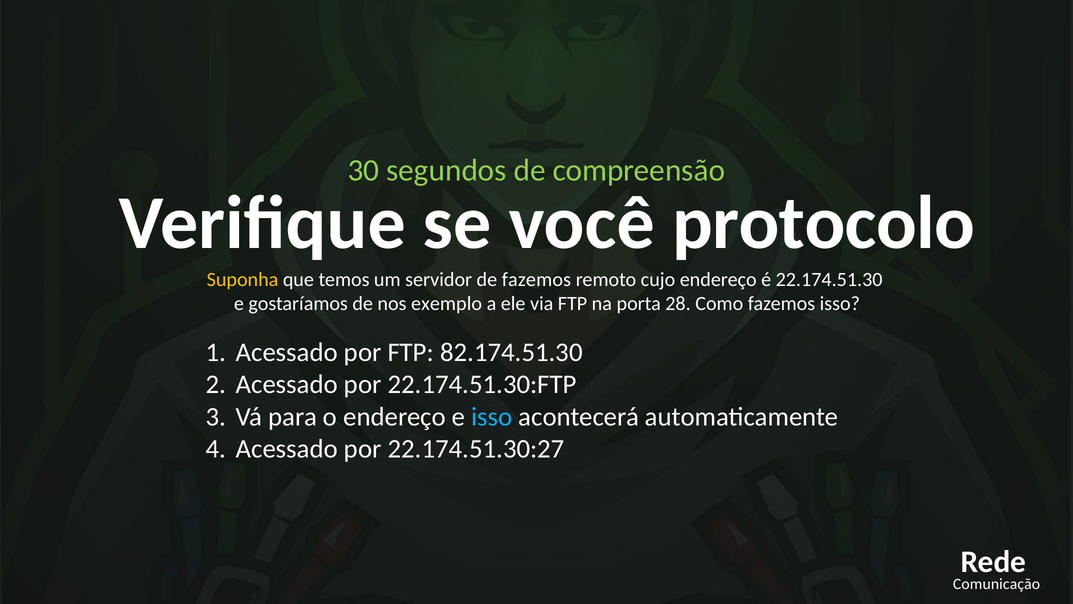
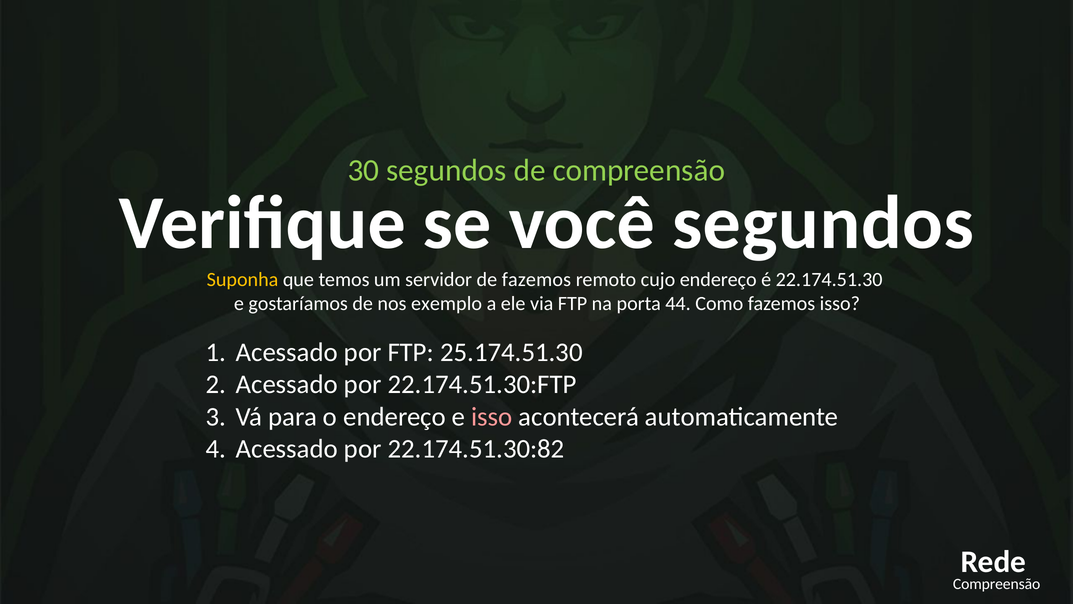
você protocolo: protocolo -> segundos (823, 223)
28: 28 -> 44 (678, 304)
82.174.51.30: 82.174.51.30 -> 25.174.51.30 (511, 352)
isso colour: light blue -> pink (492, 416)
22.174.51.30:27: 22.174.51.30:27 -> 22.174.51.30:82 (476, 449)
Comunicação: Comunicação -> Compreensão (997, 583)
